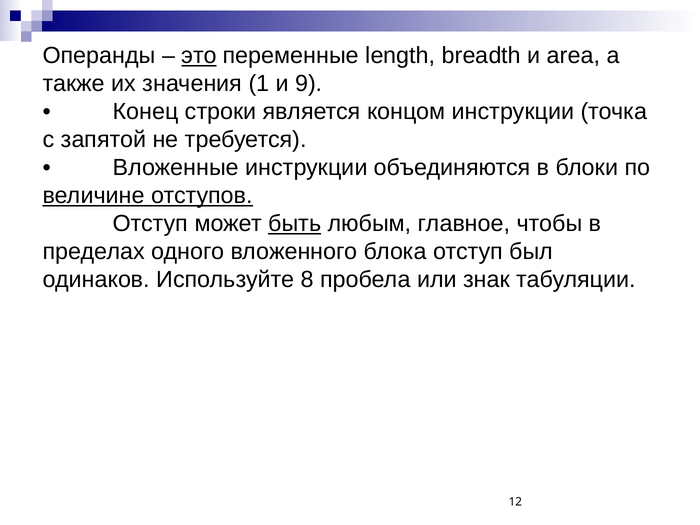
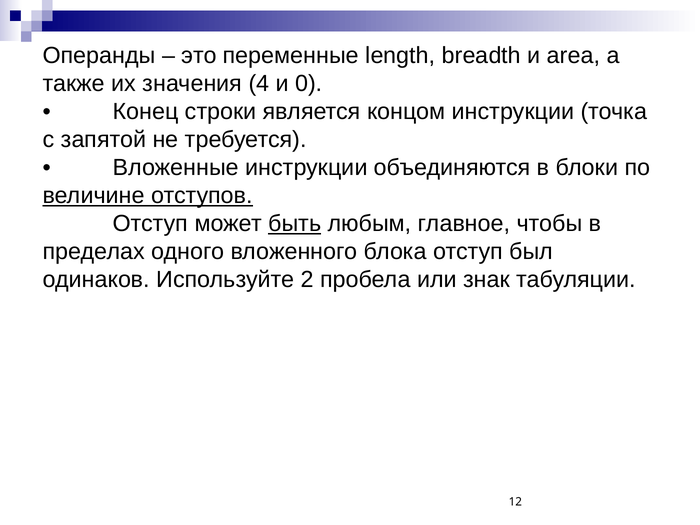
это underline: present -> none (199, 56)
1: 1 -> 4 (259, 84)
9: 9 -> 0 (309, 84)
8: 8 -> 2 (307, 280)
